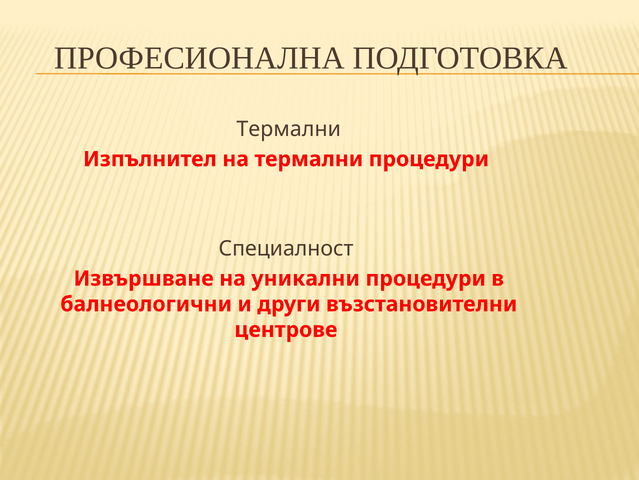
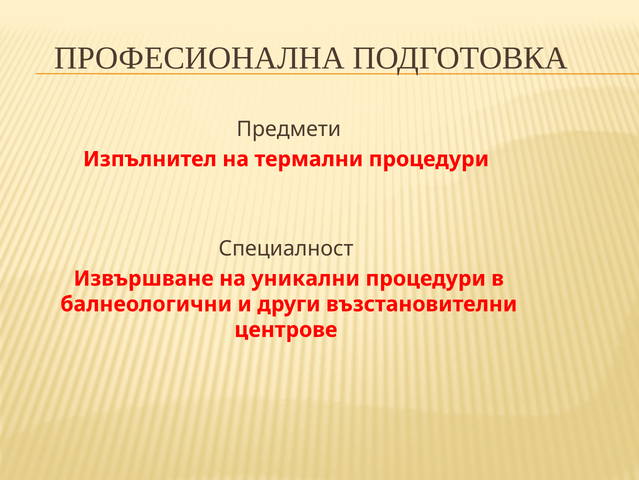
Термални: Термални -> Предмети (289, 129)
